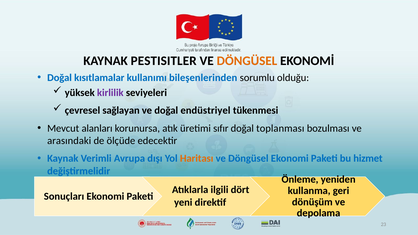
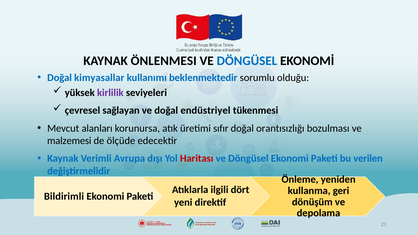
PESTISITLER: PESTISITLER -> ÖNLENMESI (164, 61)
DÖNGÜSEL colour: orange -> blue (247, 61)
kısıtlamalar: kısıtlamalar -> kimyasallar (99, 78)
bileşenlerinden: bileşenlerinden -> beklenmektedir (203, 78)
toplanması: toplanması -> orantısızlığı (280, 128)
arasındaki: arasındaki -> malzemesi (69, 141)
Haritası colour: orange -> red (197, 159)
hizmet: hizmet -> verilen (368, 159)
Sonuçları: Sonuçları -> Bildirimli (64, 196)
